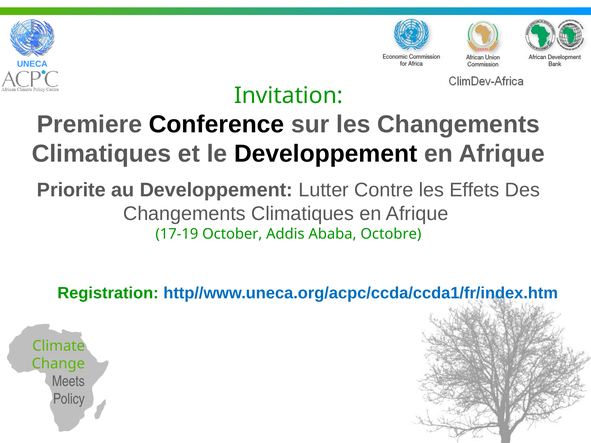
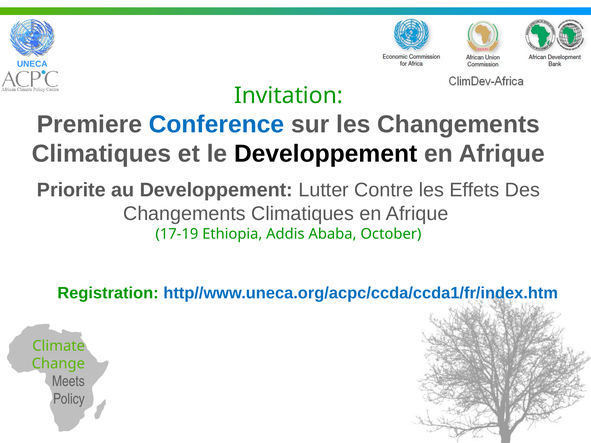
Conference colour: black -> blue (217, 124)
October: October -> Ethiopia (232, 234)
Octobre: Octobre -> October (391, 234)
